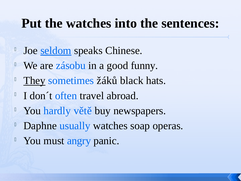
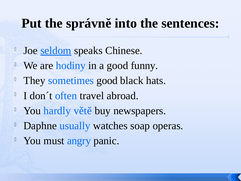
the watches: watches -> správně (89, 23)
zásobu: zásobu -> hodiny (71, 66)
They underline: present -> none (34, 81)
sometimes žáků: žáků -> good (107, 81)
